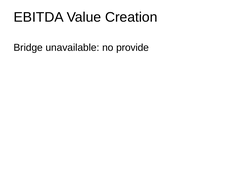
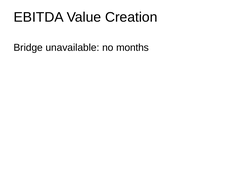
provide: provide -> months (133, 48)
